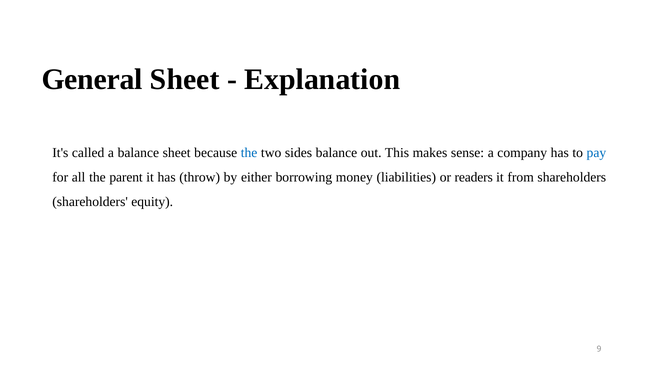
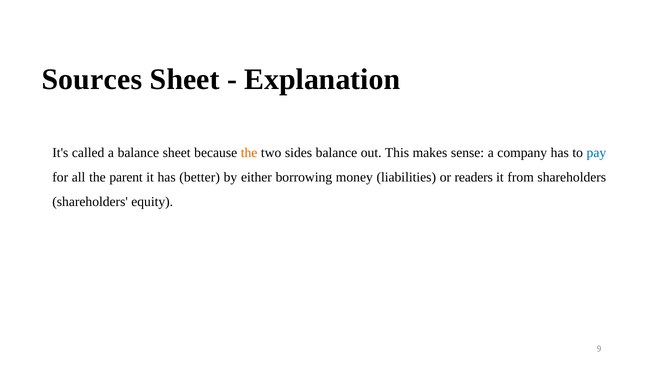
General: General -> Sources (92, 79)
the colour: blue -> orange (249, 153)
throw: throw -> better (200, 177)
